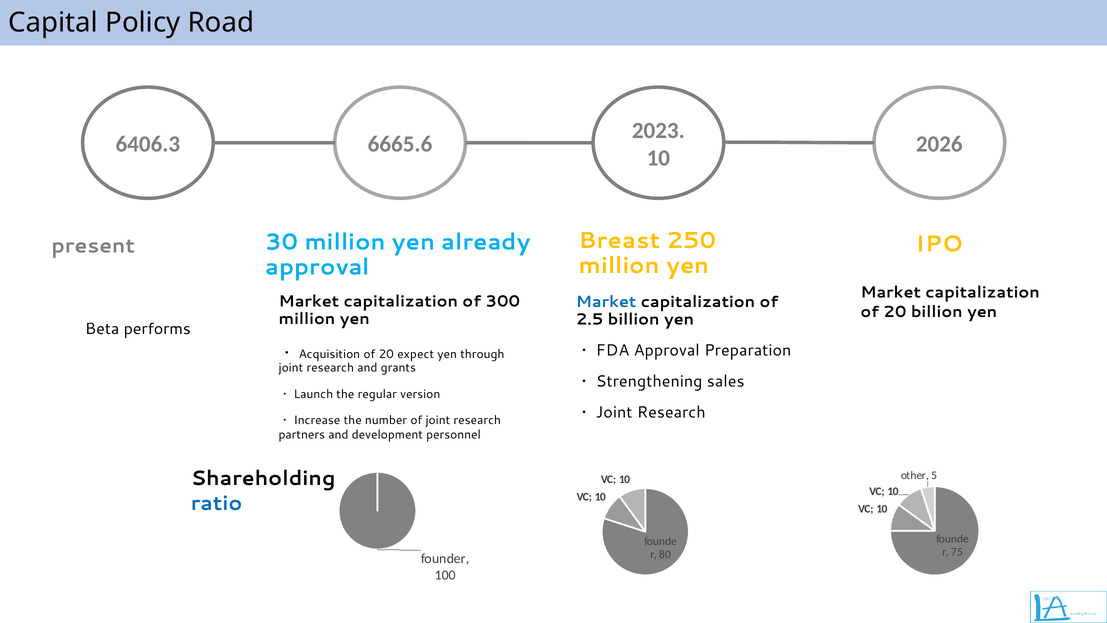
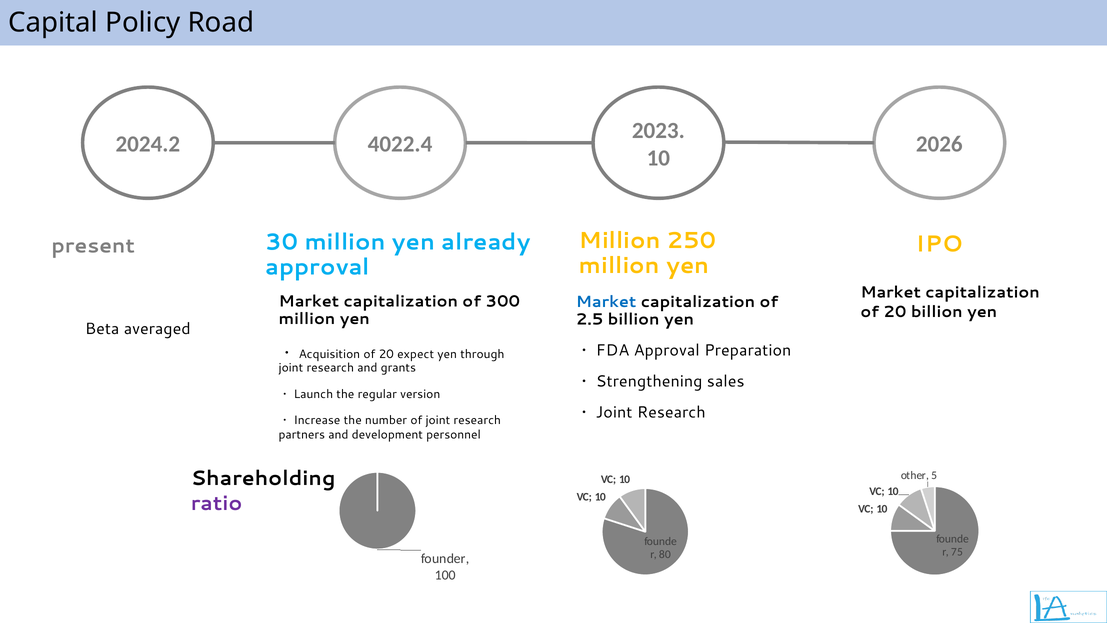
6406.3: 6406.3 -> 2024.2 (148, 144)
6665.6: 6665.6 -> 4022.4 (400, 144)
Breast: Breast -> Million (620, 240)
performs: performs -> averaged (157, 329)
ratio colour: blue -> purple (217, 503)
